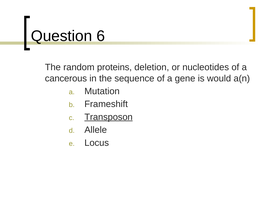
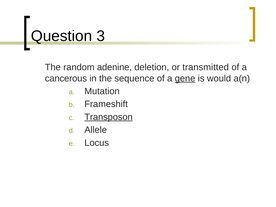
6: 6 -> 3 (101, 36)
proteins: proteins -> adenine (114, 67)
nucleotides: nucleotides -> transmitted (206, 67)
gene underline: none -> present (185, 78)
